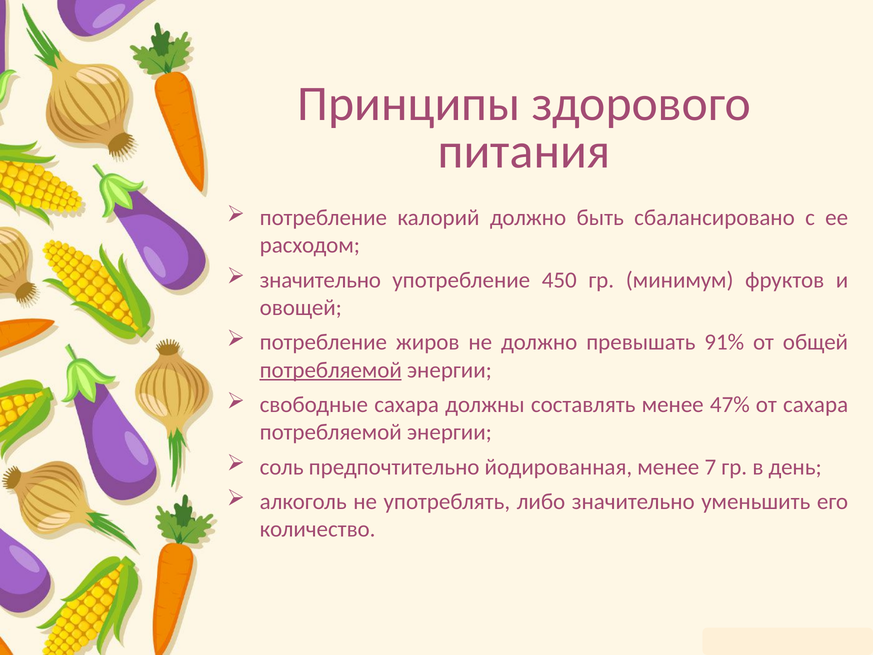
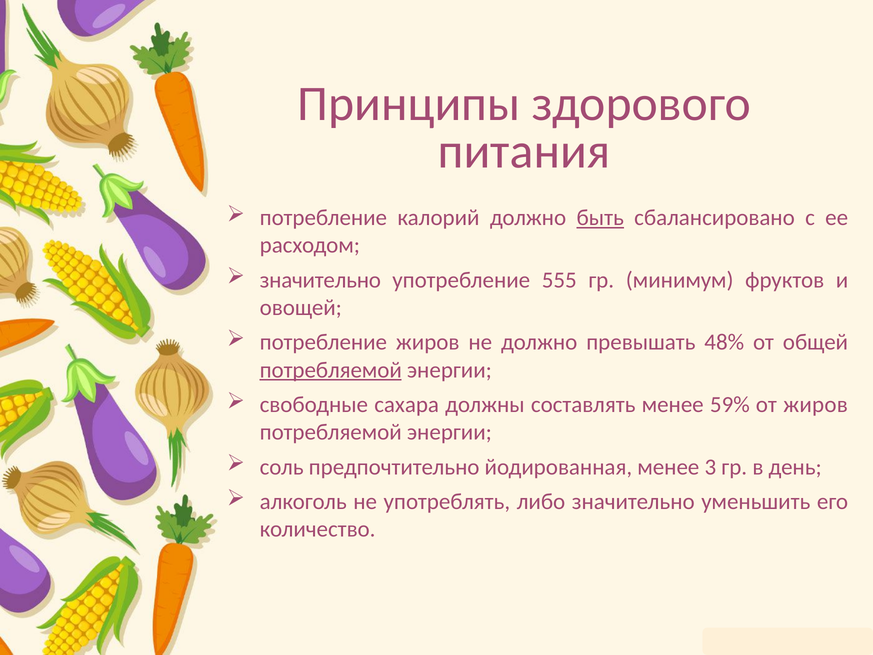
быть underline: none -> present (600, 218)
450: 450 -> 555 (559, 280)
91%: 91% -> 48% (724, 342)
47%: 47% -> 59% (730, 405)
от сахара: сахара -> жиров (816, 405)
7: 7 -> 3 (710, 467)
